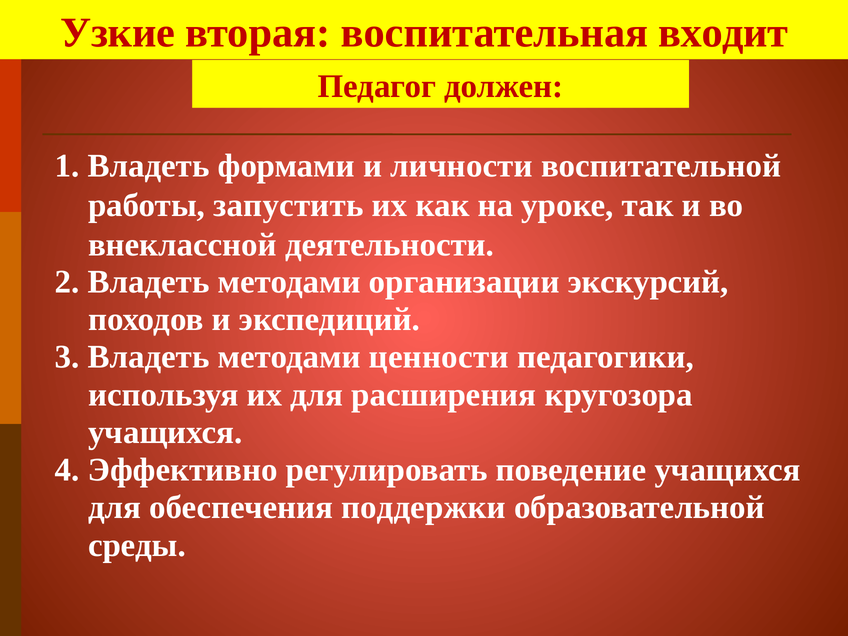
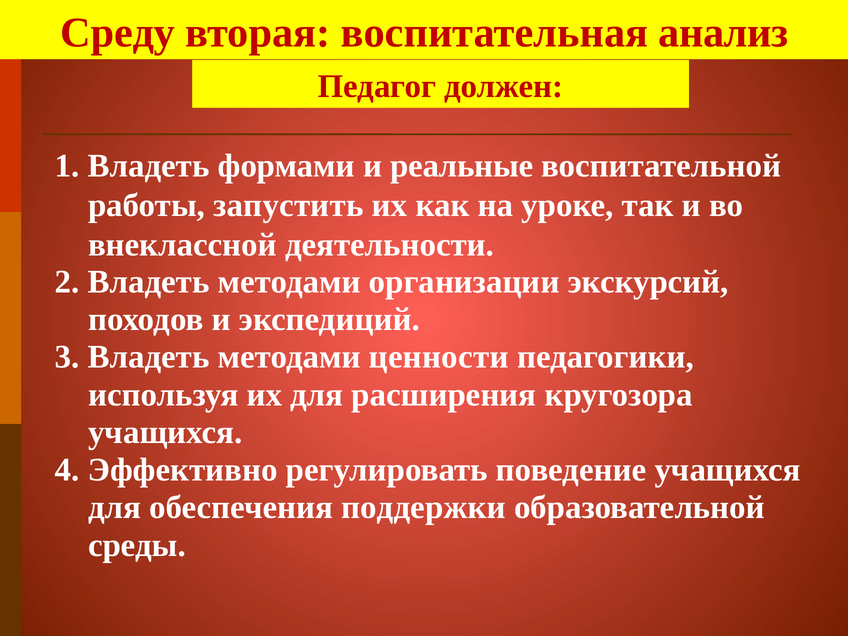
Узкие: Узкие -> Среду (118, 33)
входит: входит -> анализ (723, 33)
личности: личности -> реальные (462, 166)
